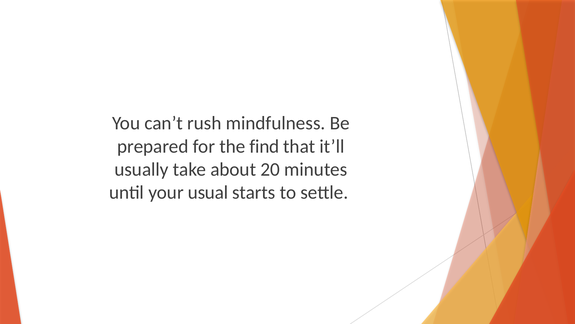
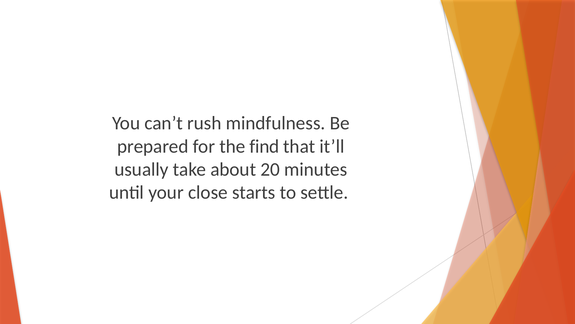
usual: usual -> close (208, 192)
